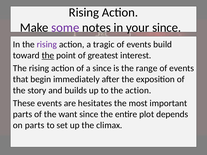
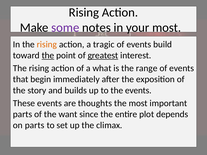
your since: since -> most (167, 28)
rising colour: purple -> orange (47, 44)
greatest underline: none -> present (103, 56)
a since: since -> what (102, 68)
the action: action -> events (138, 90)
hesitates: hesitates -> thoughts (95, 103)
